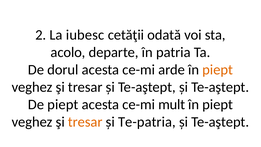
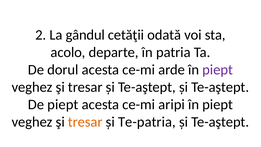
iubesc: iubesc -> gândul (85, 35)
piept colour: orange -> purple (218, 70)
mult: mult -> aripi (172, 104)
